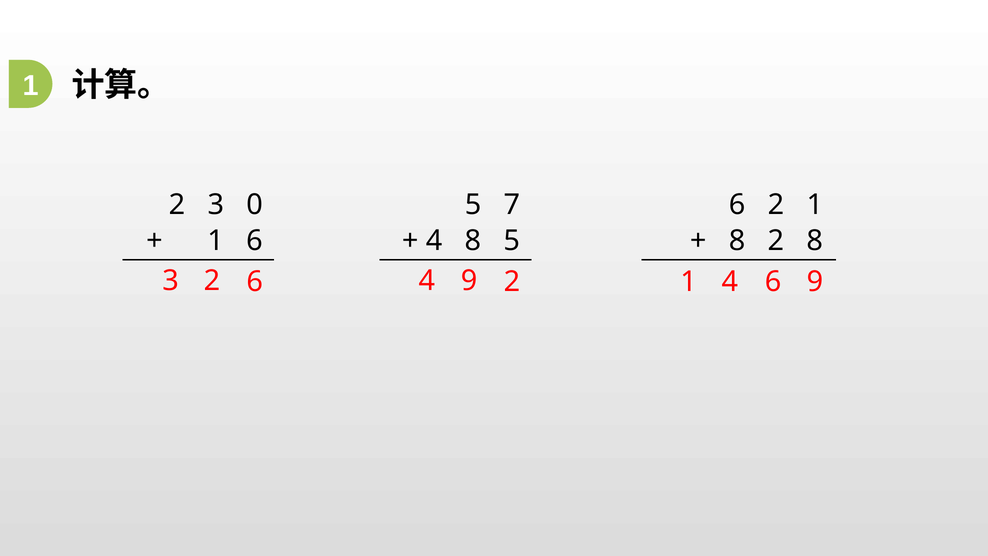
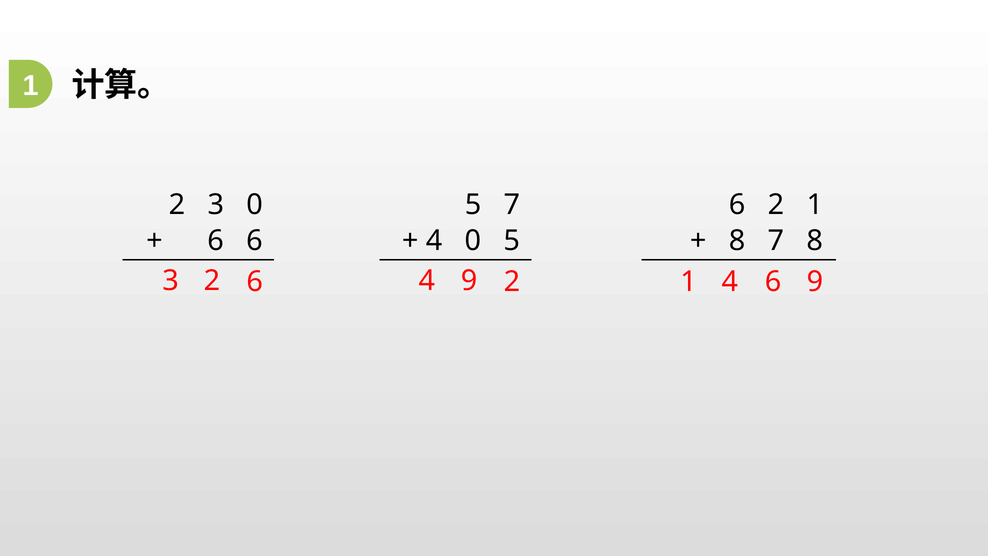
1: 1 -> 6 (216, 240)
4 8: 8 -> 0 (473, 240)
8 2: 2 -> 7 (776, 240)
